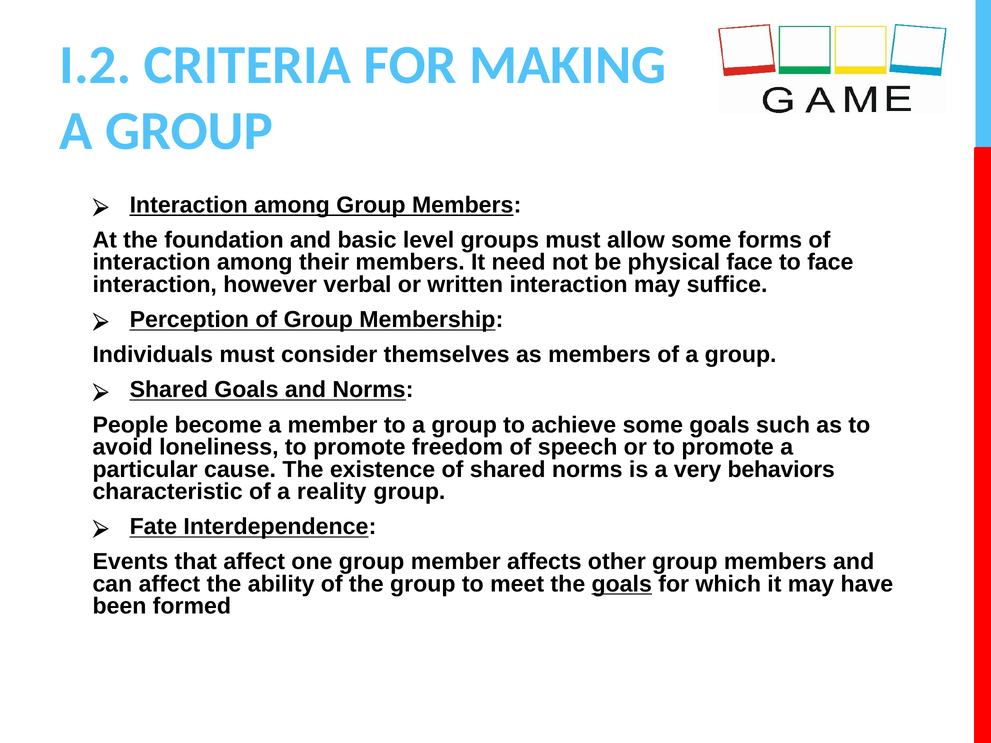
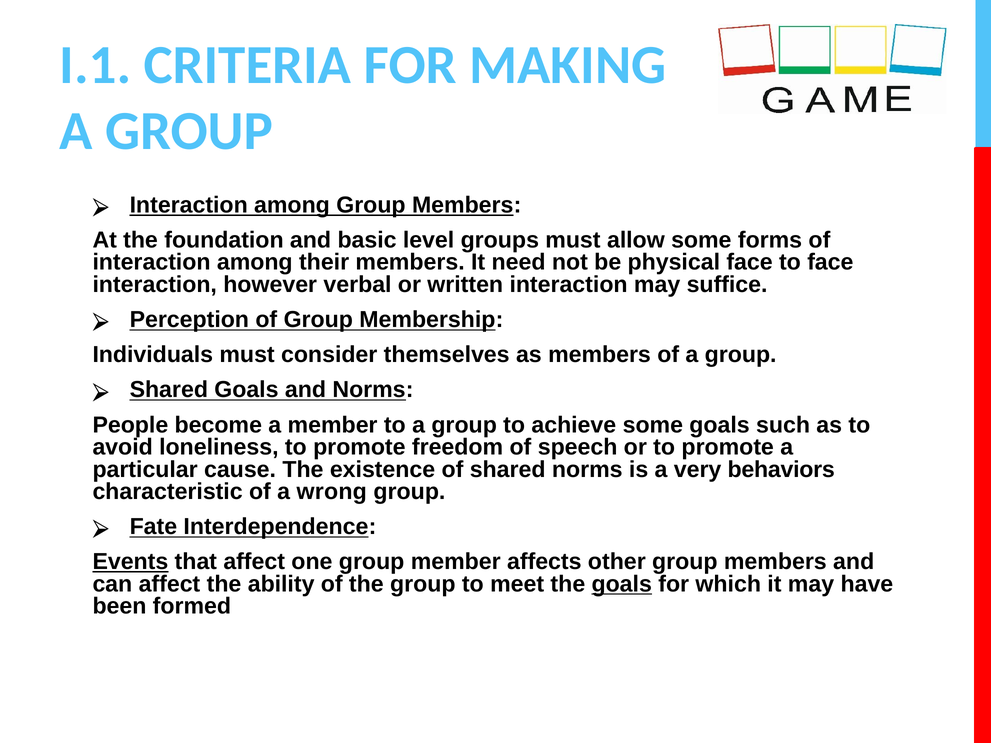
I.2: I.2 -> I.1 (95, 65)
reality: reality -> wrong (332, 492)
Events underline: none -> present (130, 562)
